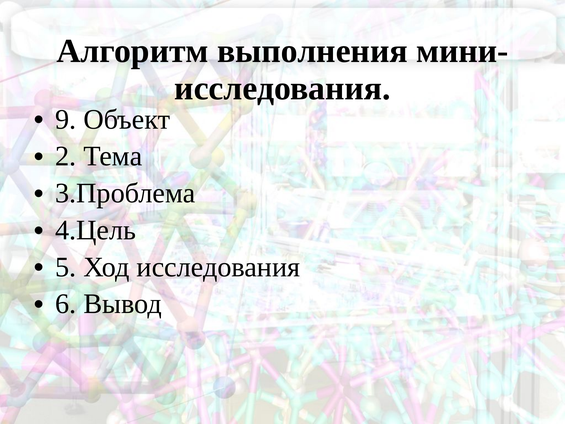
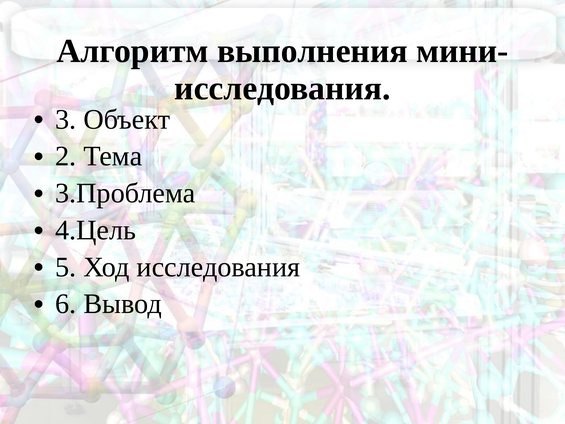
9: 9 -> 3 (66, 119)
